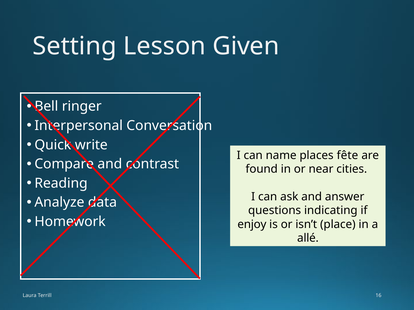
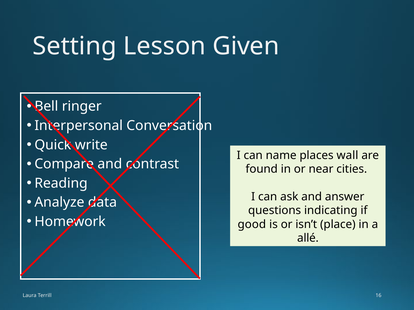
fête: fête -> wall (347, 156)
enjoy: enjoy -> good (252, 225)
